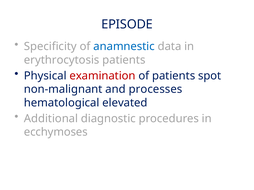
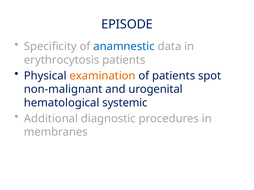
examination colour: red -> orange (102, 76)
processes: processes -> urogenital (156, 89)
elevated: elevated -> systemic (125, 103)
ecchymoses: ecchymoses -> membranes (56, 132)
